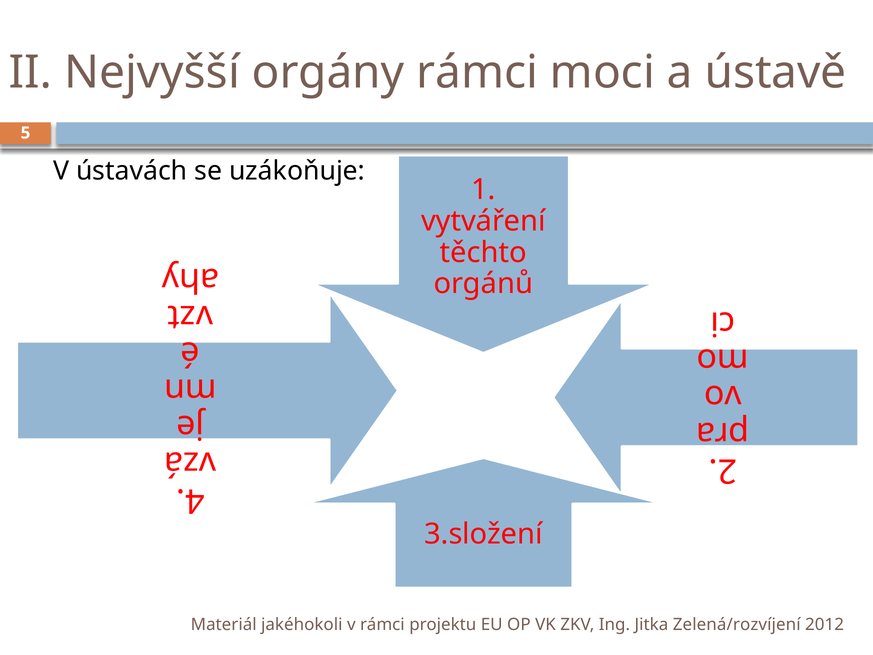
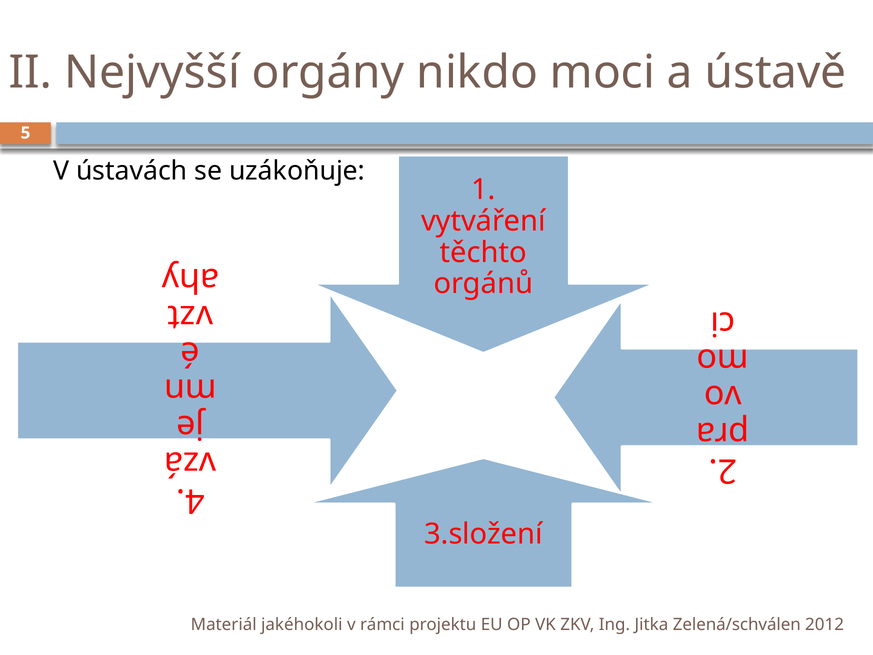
orgány rámci: rámci -> nikdo (477, 72)
Zelená/rozvíjení: Zelená/rozvíjení -> Zelená/schválen (737, 624)
